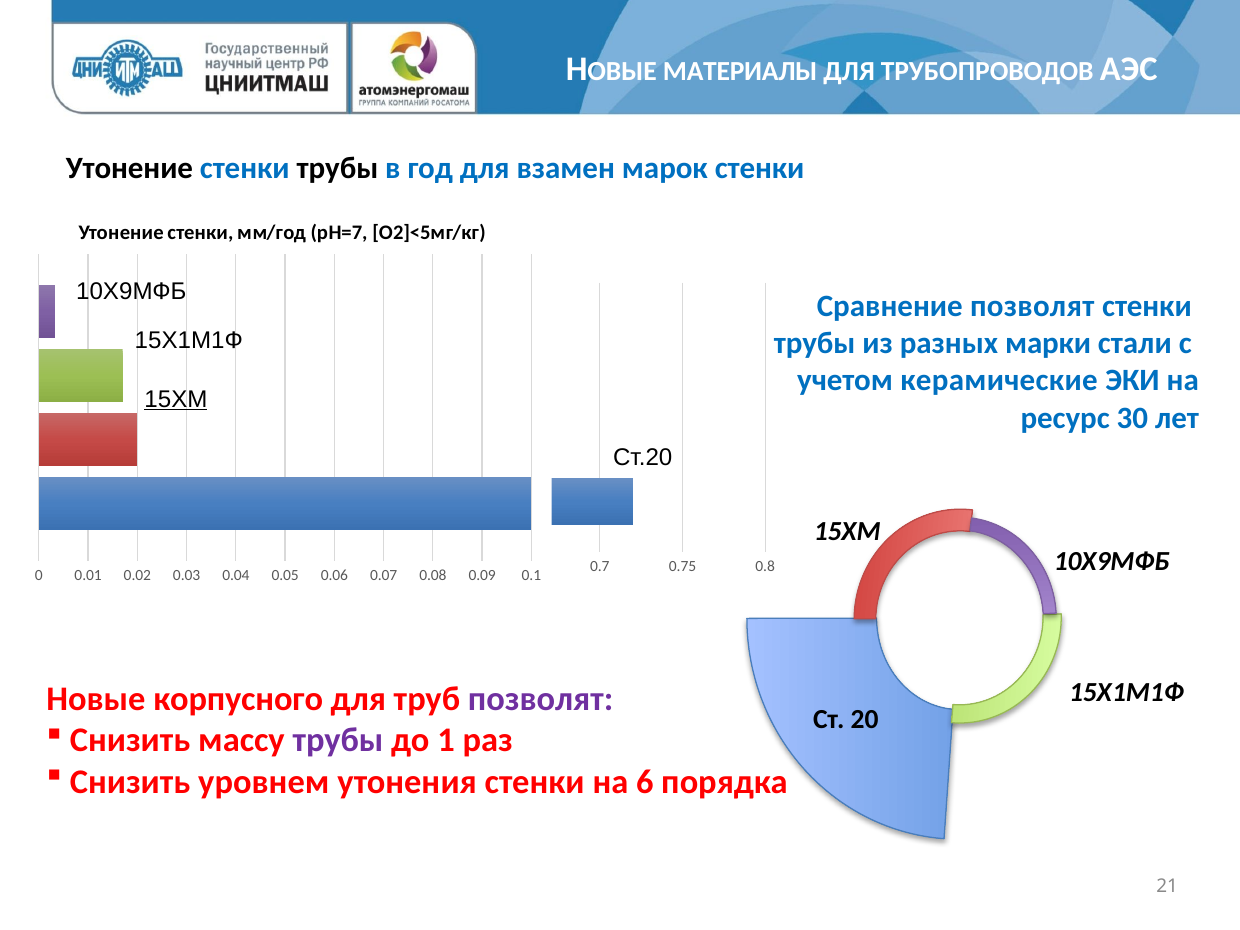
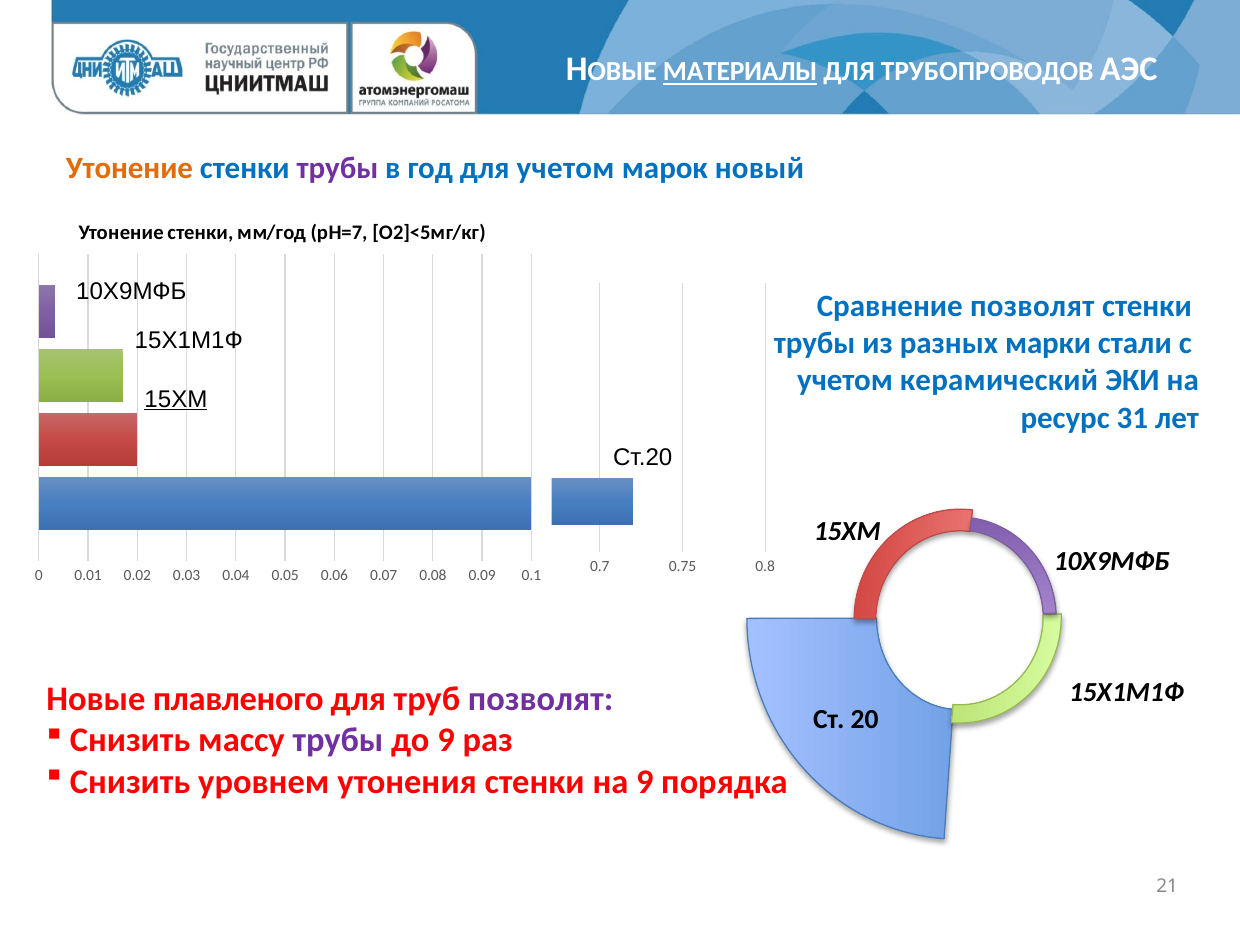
МАТЕРИАЛЫ underline: none -> present (740, 72)
Утонение colour: black -> orange (129, 168)
трубы colour: black -> purple (337, 168)
для взамен: взамен -> учетом (566, 168)
марок стенки: стенки -> новый (759, 168)
керамические: керамические -> керамический (999, 381)
30: 30 -> 31 (1132, 418)
корпусного: корпусного -> плавленого (238, 699)
до 1: 1 -> 9 (446, 741)
на 6: 6 -> 9 (645, 782)
